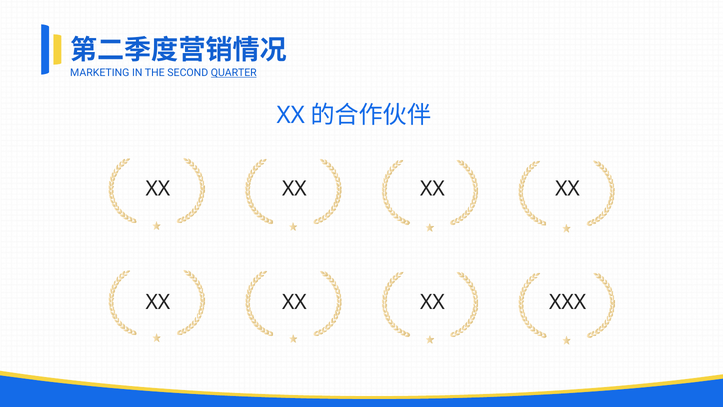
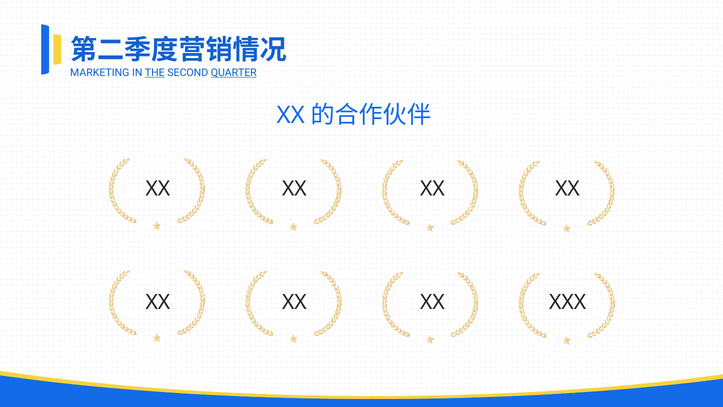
THE underline: none -> present (155, 73)
